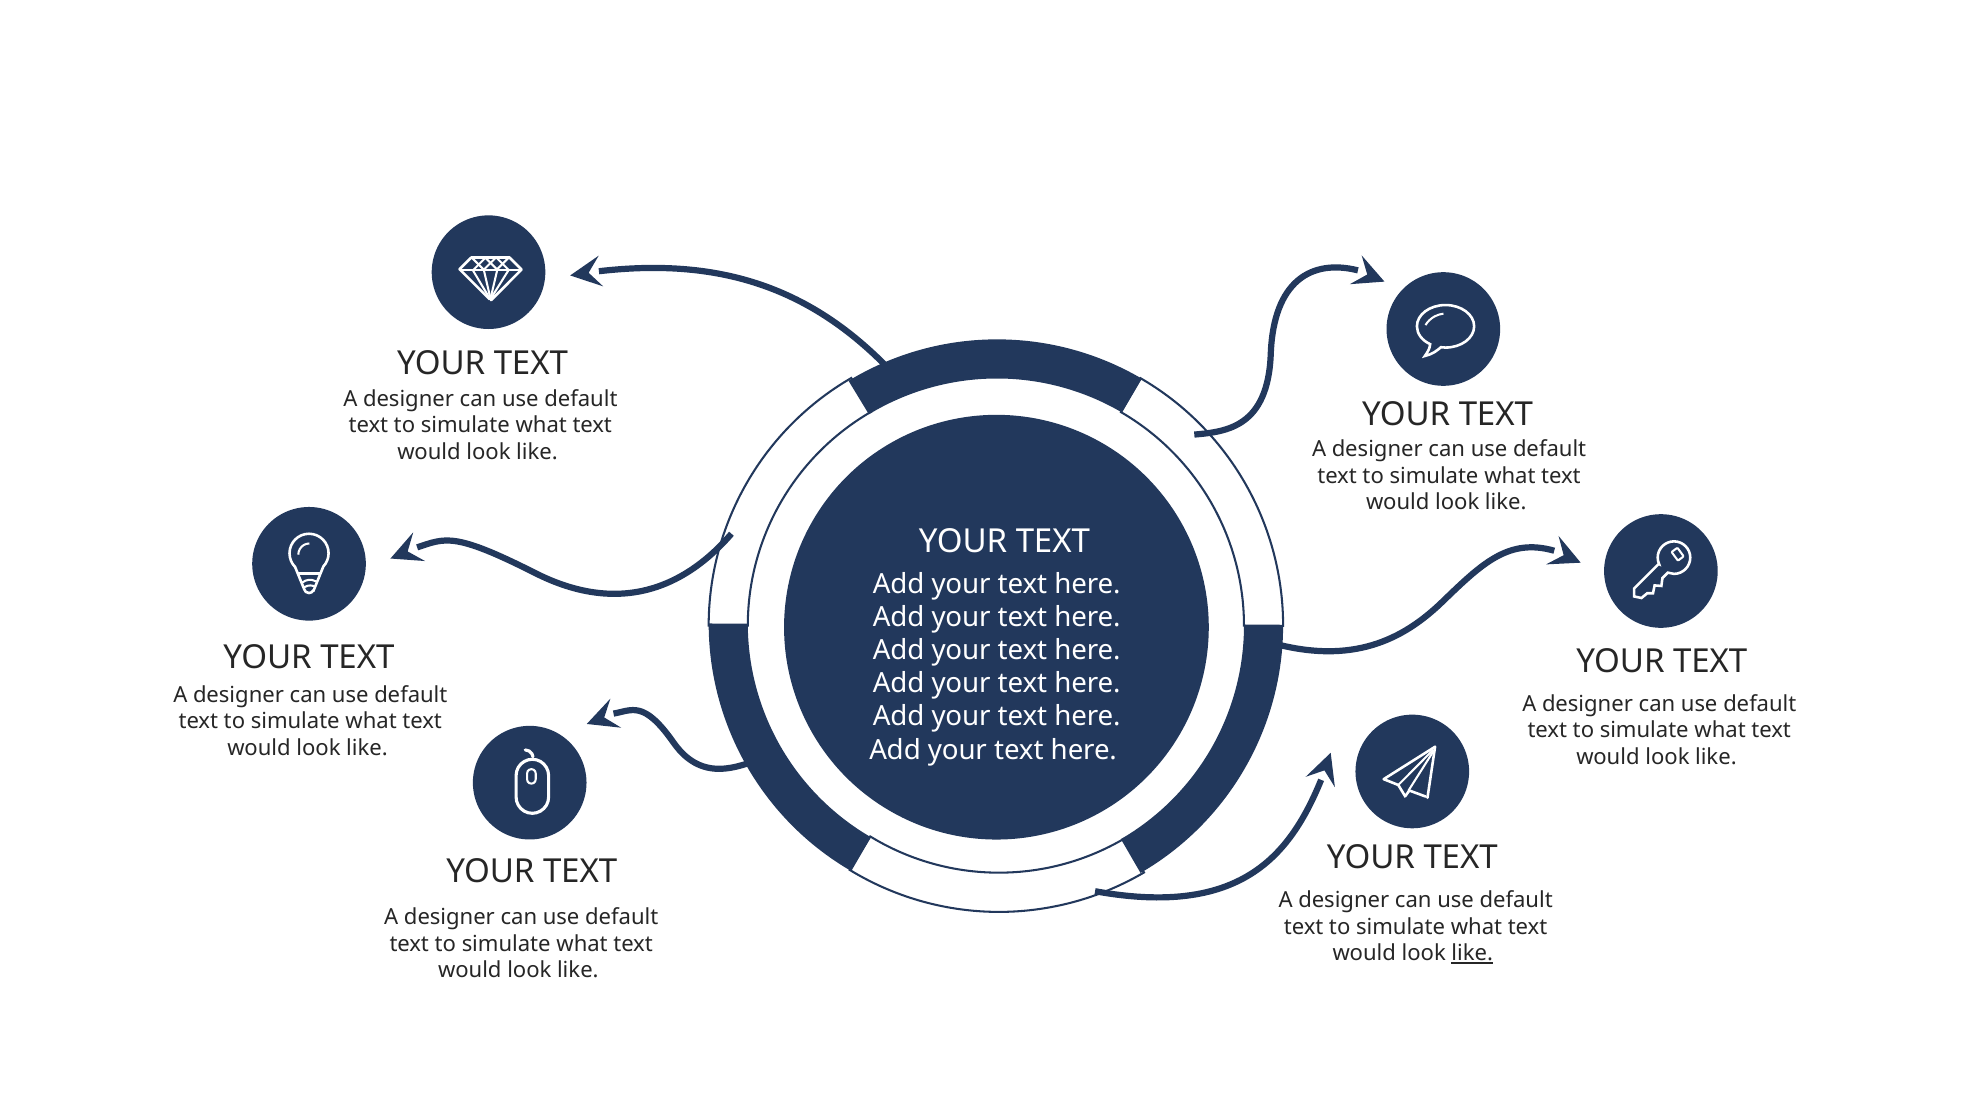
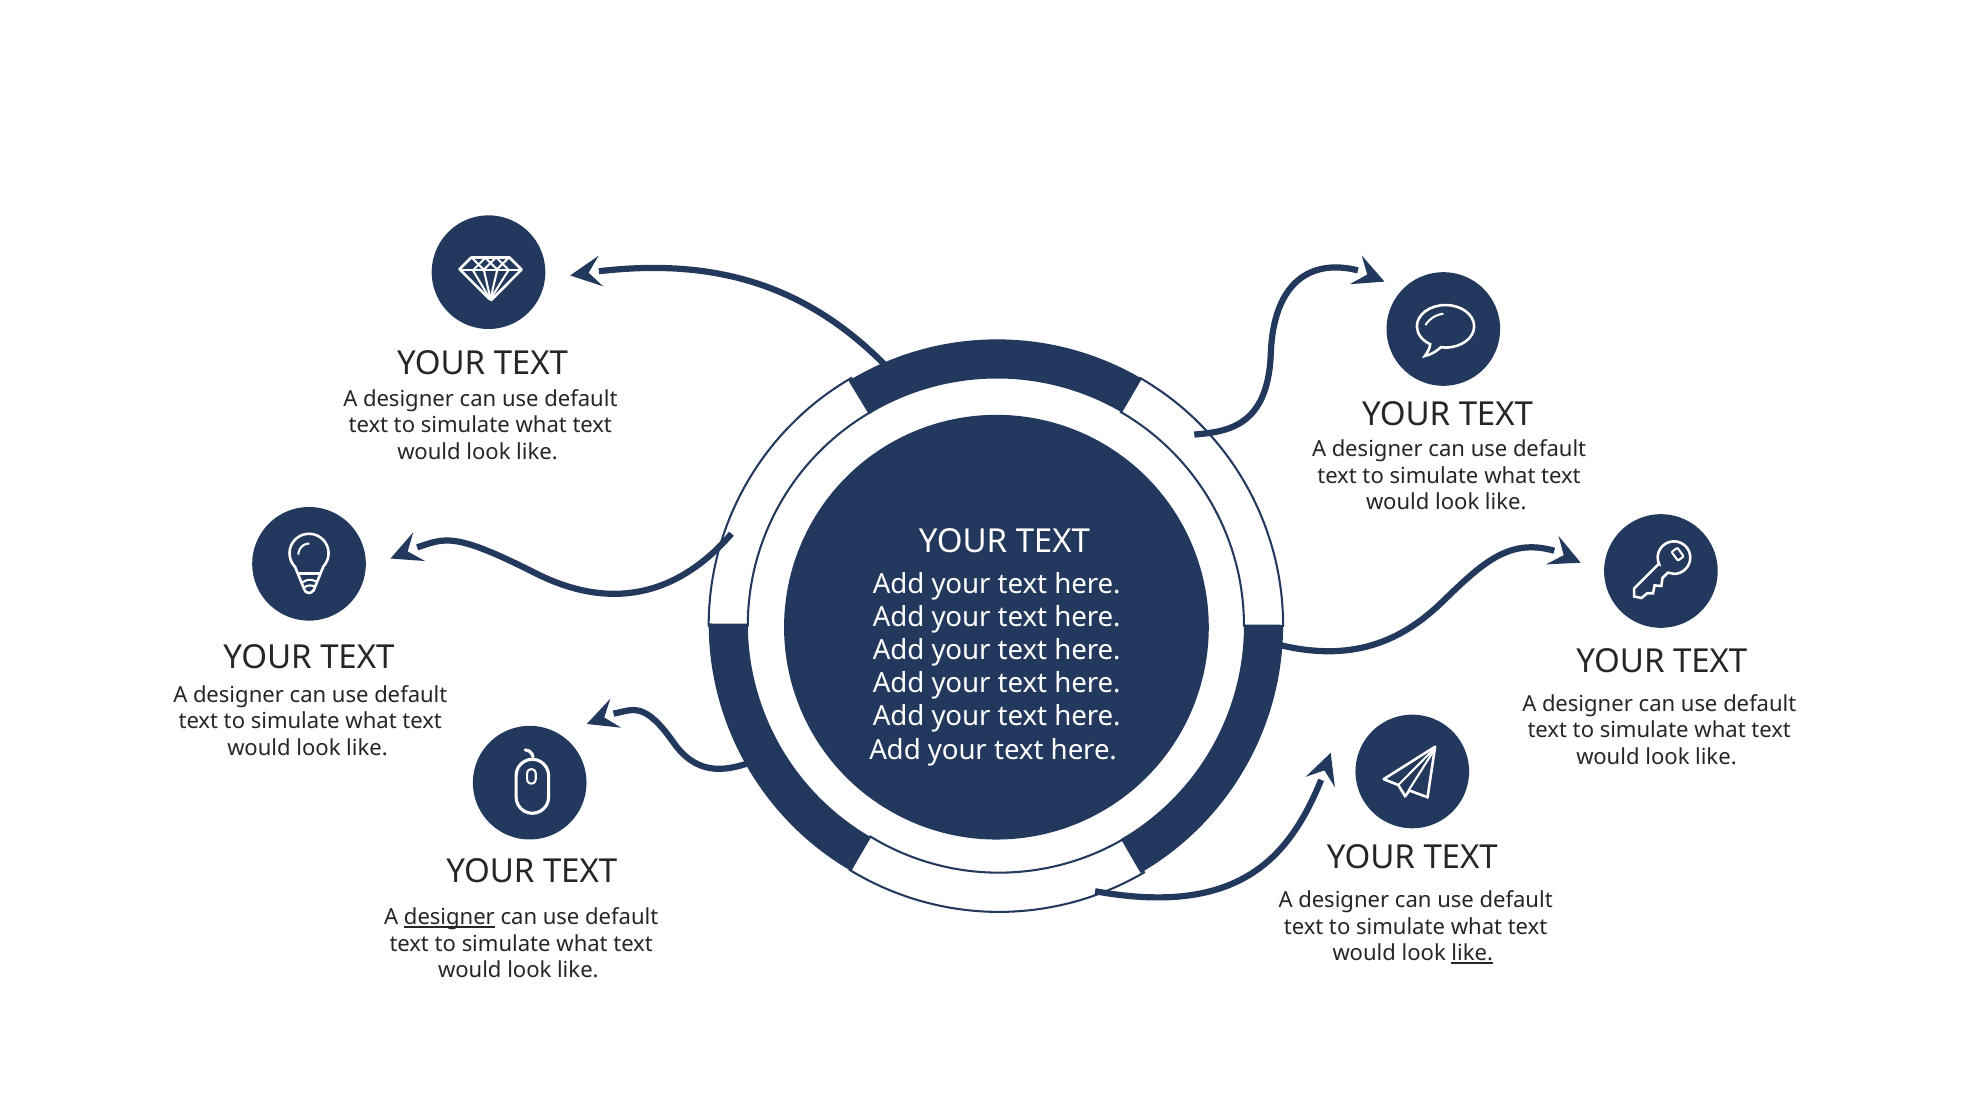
designer underline: none -> present (449, 917)
